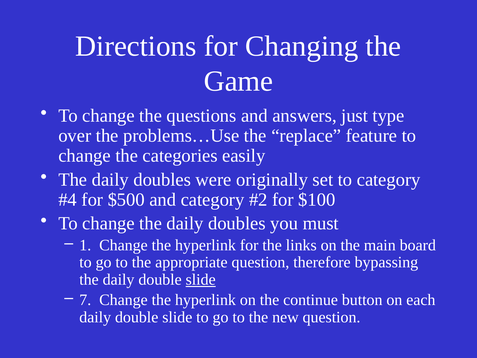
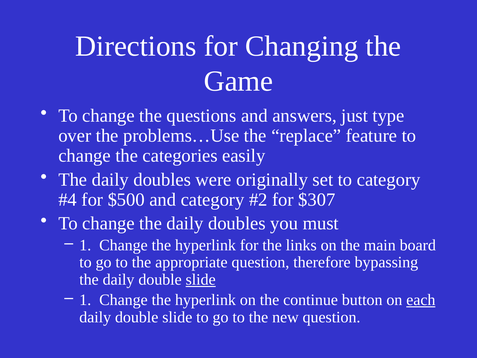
$100: $100 -> $307 (317, 200)
7: 7 -> 1 (85, 300)
each underline: none -> present (421, 300)
